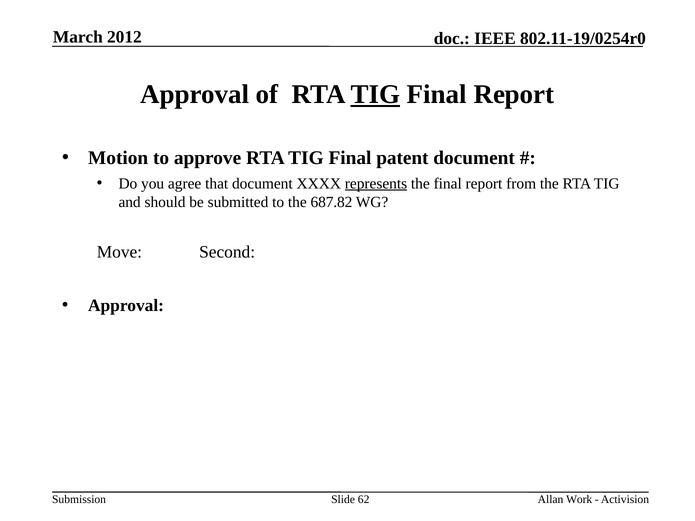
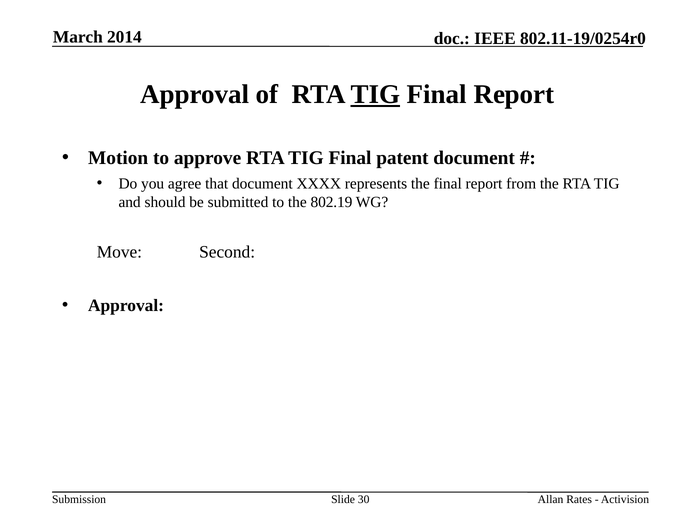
2012: 2012 -> 2014 (124, 37)
represents underline: present -> none (376, 184)
687.82: 687.82 -> 802.19 (332, 202)
62: 62 -> 30 (364, 500)
Work: Work -> Rates (579, 500)
